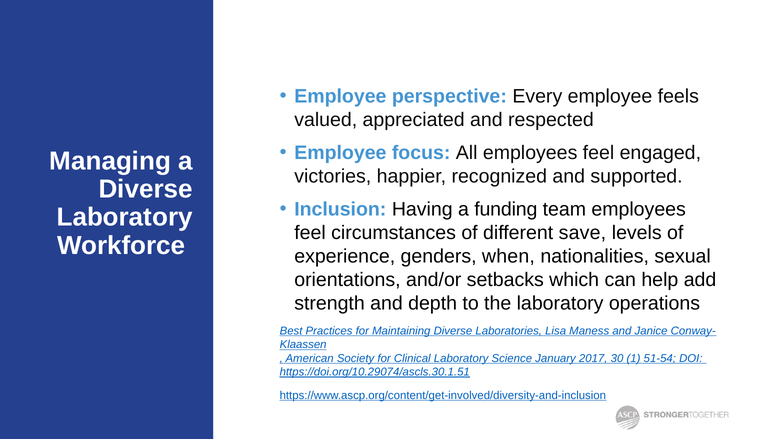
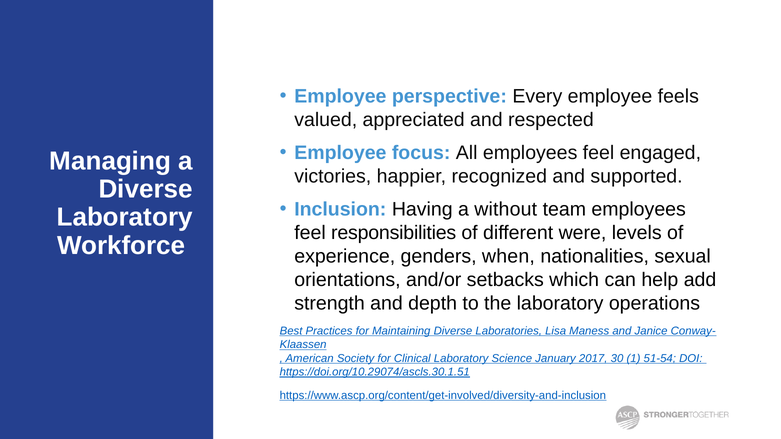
funding: funding -> without (506, 210)
circumstances: circumstances -> responsibilities (394, 233)
save: save -> were (583, 233)
